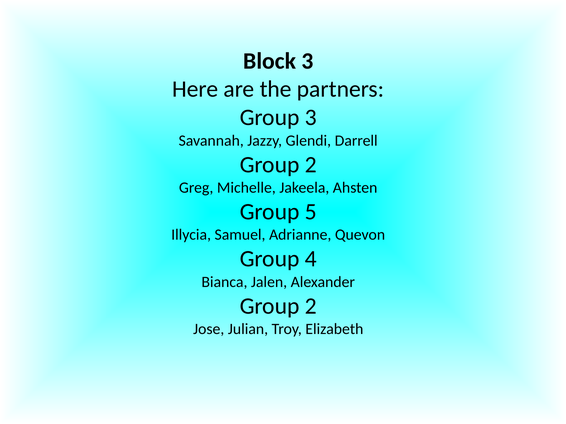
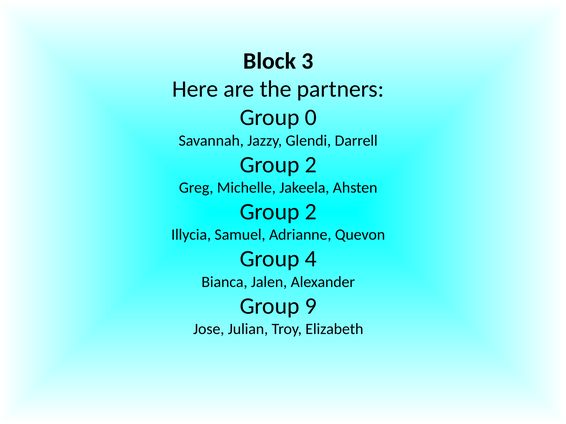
Group 3: 3 -> 0 (311, 118)
5: 5 -> 2 (311, 212)
2: 2 -> 9 (311, 306)
